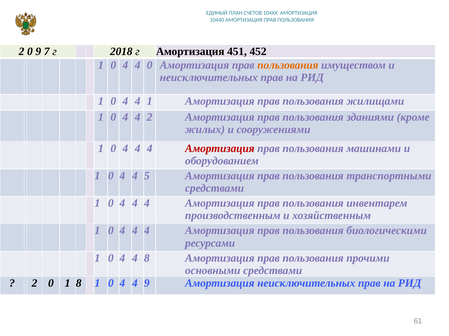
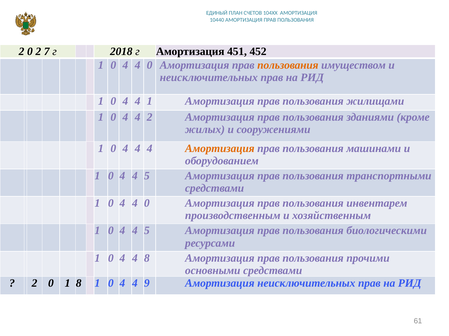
0 9: 9 -> 2 (38, 52)
Амортизация colour: red -> orange (220, 149)
4: 4 -> 0 (147, 204)
4: 4 -> 5 (147, 231)
